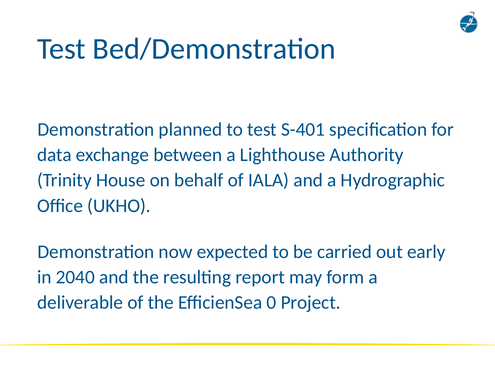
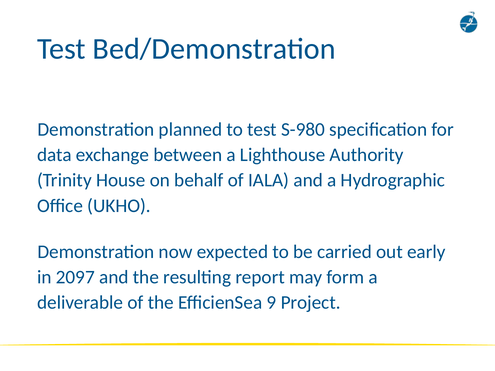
S-401: S-401 -> S-980 (303, 130)
2040: 2040 -> 2097 (75, 277)
0: 0 -> 9 (271, 303)
